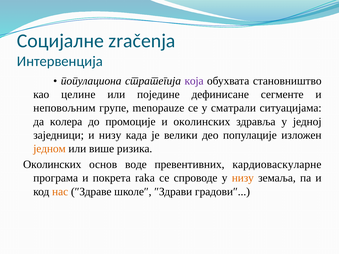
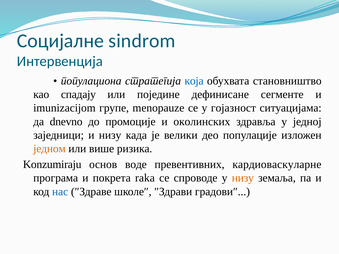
zračenja: zračenja -> sindrom (142, 41)
која colour: purple -> blue (194, 81)
целине: целине -> спадају (78, 95)
неповољним: неповољним -> imunizacijom (64, 108)
сматрали: сматрали -> гојазност (233, 108)
колера: колера -> dnevno (66, 122)
Околинских: Околинских -> Konzumiraju (52, 165)
нас colour: orange -> blue (60, 192)
